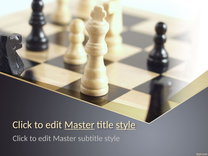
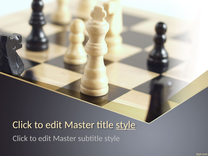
Master underline: present -> none (79, 125)
